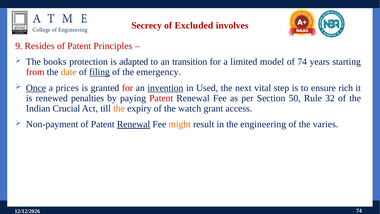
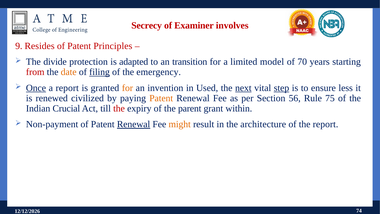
Excluded: Excluded -> Examiner (194, 25)
books: books -> divide (55, 62)
of 74: 74 -> 70 (302, 62)
a prices: prices -> report (67, 88)
for colour: red -> orange (127, 88)
invention underline: present -> none (165, 88)
next underline: none -> present (243, 88)
step underline: none -> present (281, 88)
rich: rich -> less (346, 88)
penalties: penalties -> civilized (88, 98)
Patent colour: red -> orange (161, 98)
50: 50 -> 56 (295, 98)
32: 32 -> 75 (330, 98)
the colour: orange -> red (119, 108)
watch: watch -> parent (190, 108)
access: access -> within (239, 108)
engineering: engineering -> architecture (263, 124)
the varies: varies -> report (326, 124)
